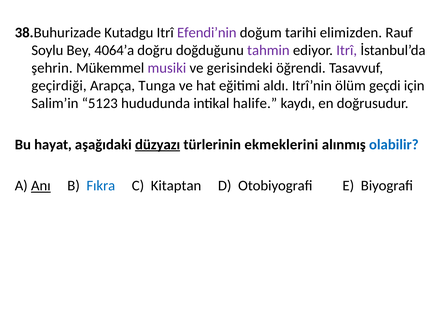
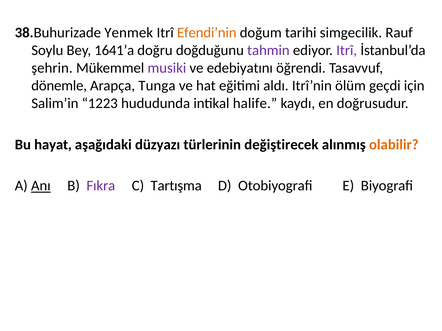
Kutadgu: Kutadgu -> Yenmek (129, 33)
Efendi’nin colour: purple -> orange (207, 33)
elimizden: elimizden -> simgecilik (351, 33)
4064’a: 4064’a -> 1641’a (114, 50)
gerisindeki: gerisindeki -> edebiyatını (240, 68)
geçirdiği: geçirdiği -> dönemle (59, 86)
5123: 5123 -> 1223 (100, 104)
düzyazı underline: present -> none (158, 145)
ekmeklerini: ekmeklerini -> değiştirecek (281, 145)
olabilir colour: blue -> orange (394, 145)
Fıkra colour: blue -> purple (101, 186)
Kitaptan: Kitaptan -> Tartışma (176, 186)
